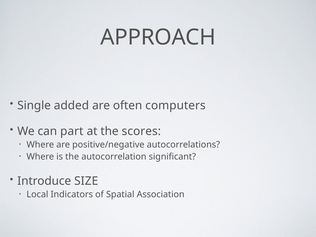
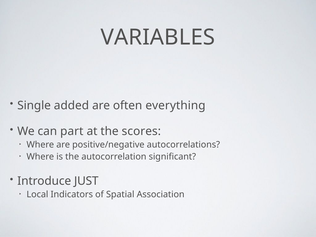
APPROACH: APPROACH -> VARIABLES (158, 37)
computers: computers -> everything (175, 105)
SIZE: SIZE -> JUST (86, 181)
